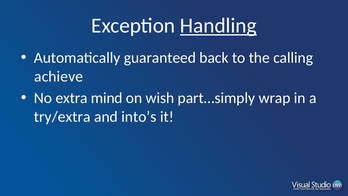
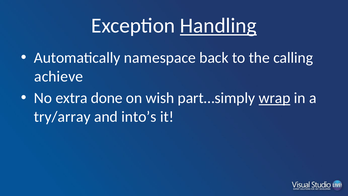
guaranteed: guaranteed -> namespace (160, 58)
mind: mind -> done (107, 98)
wrap underline: none -> present (275, 98)
try/extra: try/extra -> try/array (62, 117)
